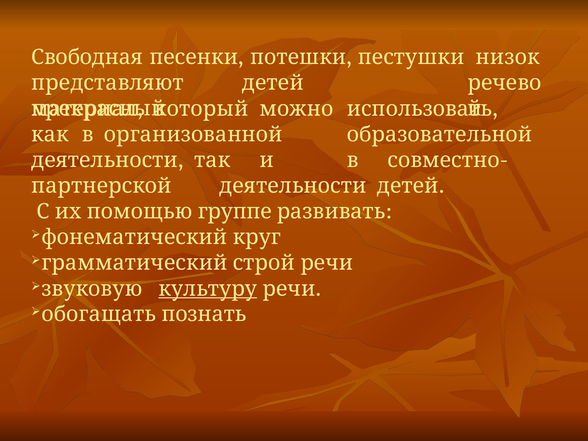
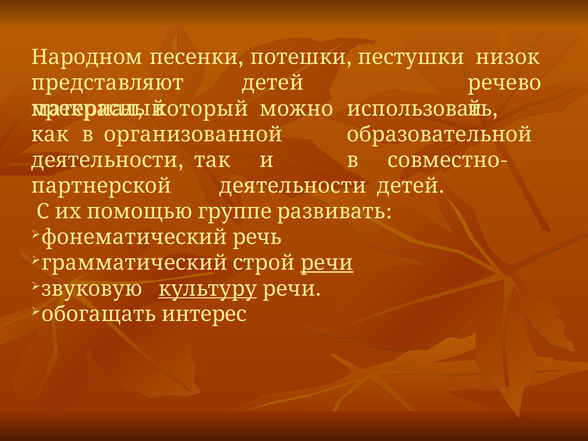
Свободная: Свободная -> Народном (87, 57)
круг: круг -> речь (257, 237)
речи underline: none -> present (327, 263)
познать: познать -> интерес (204, 314)
